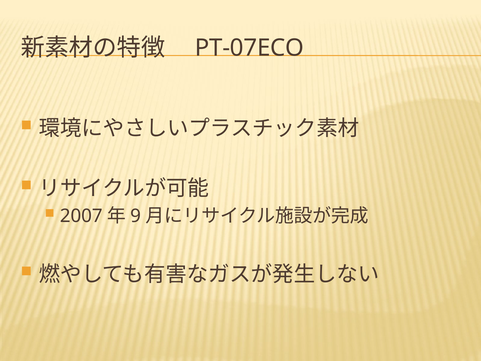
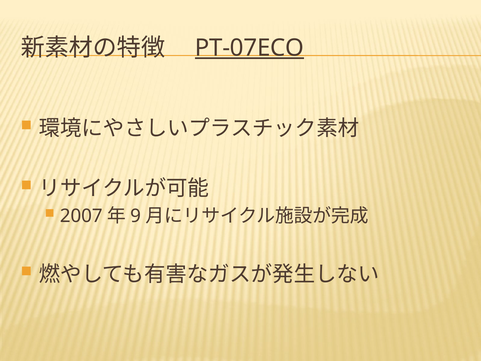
PT-07ECO underline: none -> present (249, 48)
